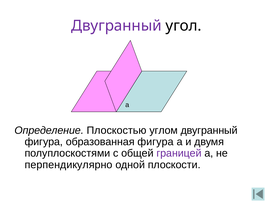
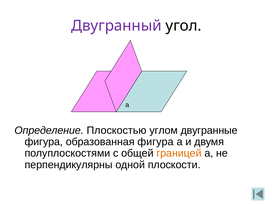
углом двугранный: двугранный -> двугранные (209, 130)
границей colour: purple -> orange (179, 153)
перпендикулярно: перпендикулярно -> перпендикулярны (69, 165)
